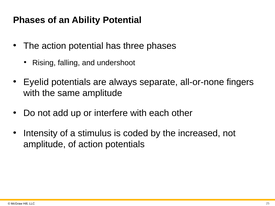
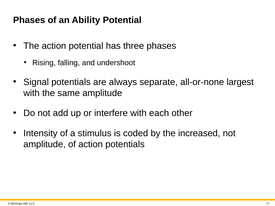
Eyelid: Eyelid -> Signal (36, 82)
fingers: fingers -> largest (240, 82)
